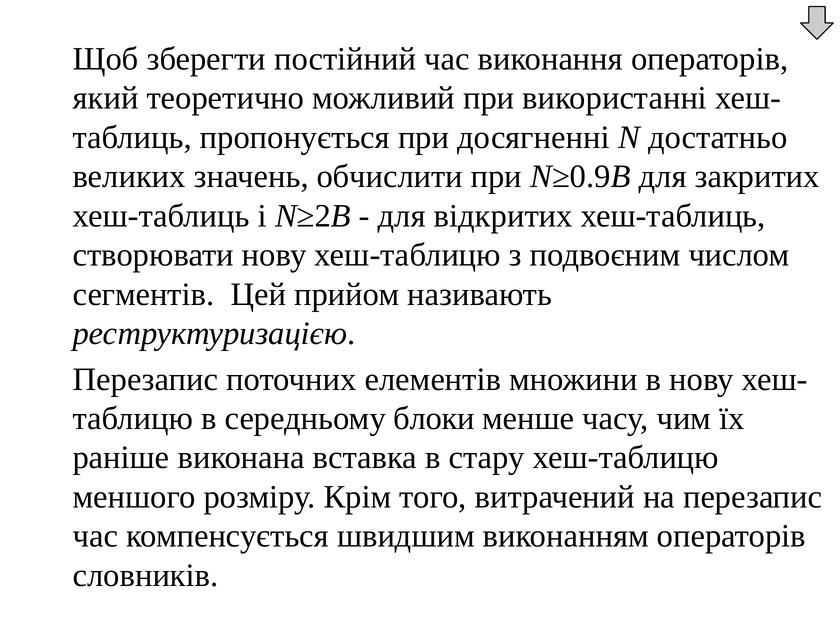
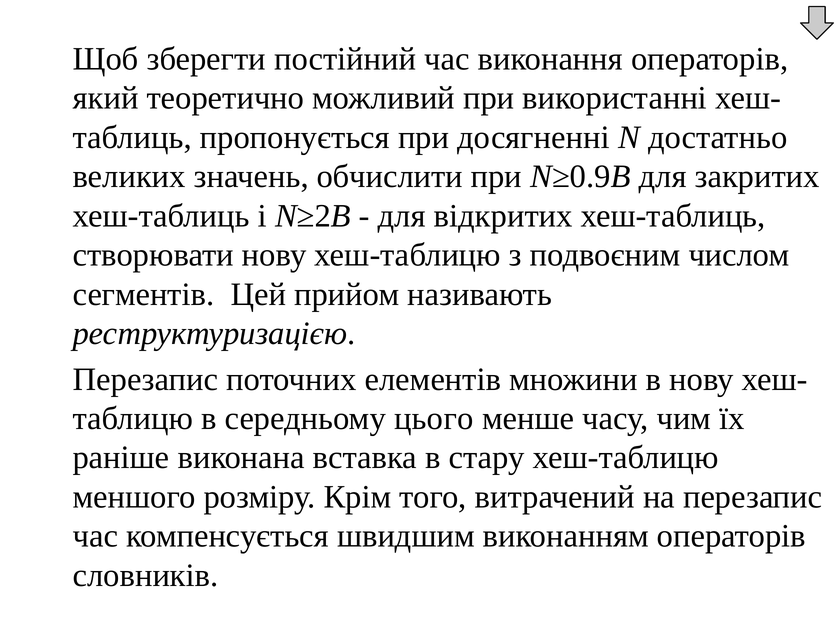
блоки: блоки -> цього (434, 418)
